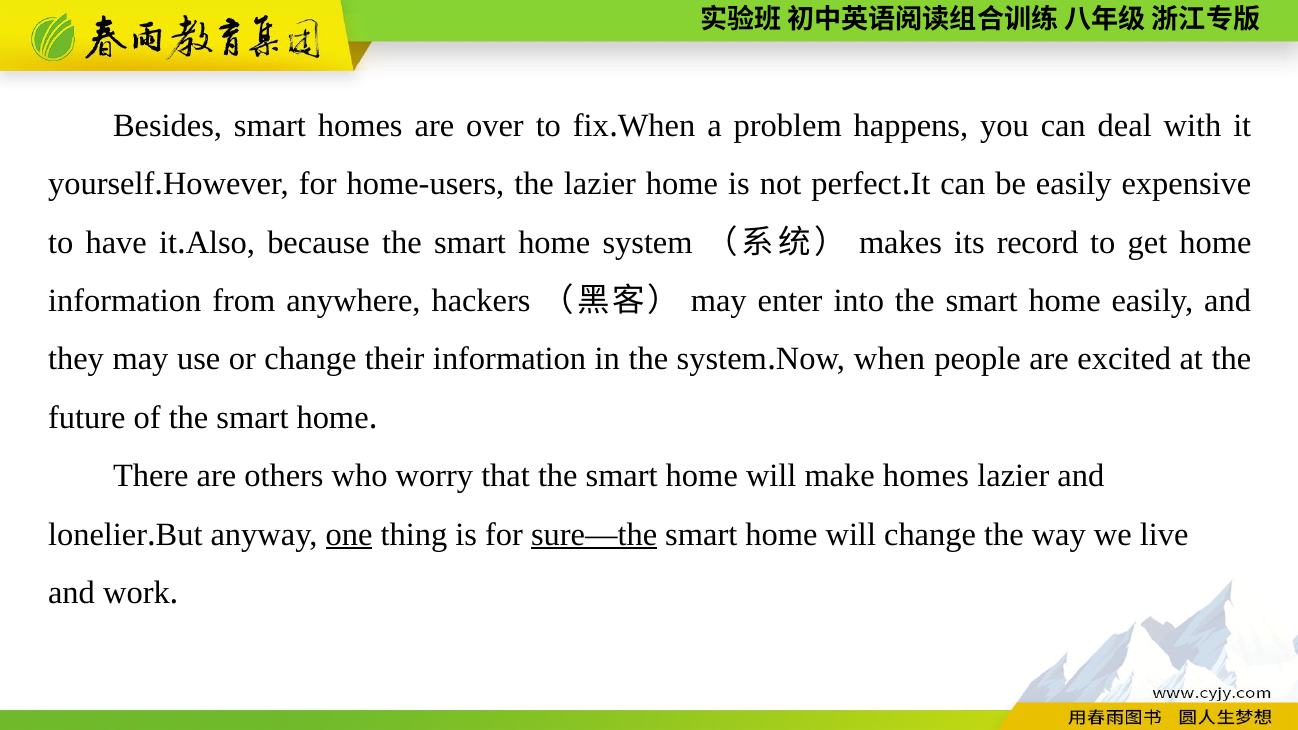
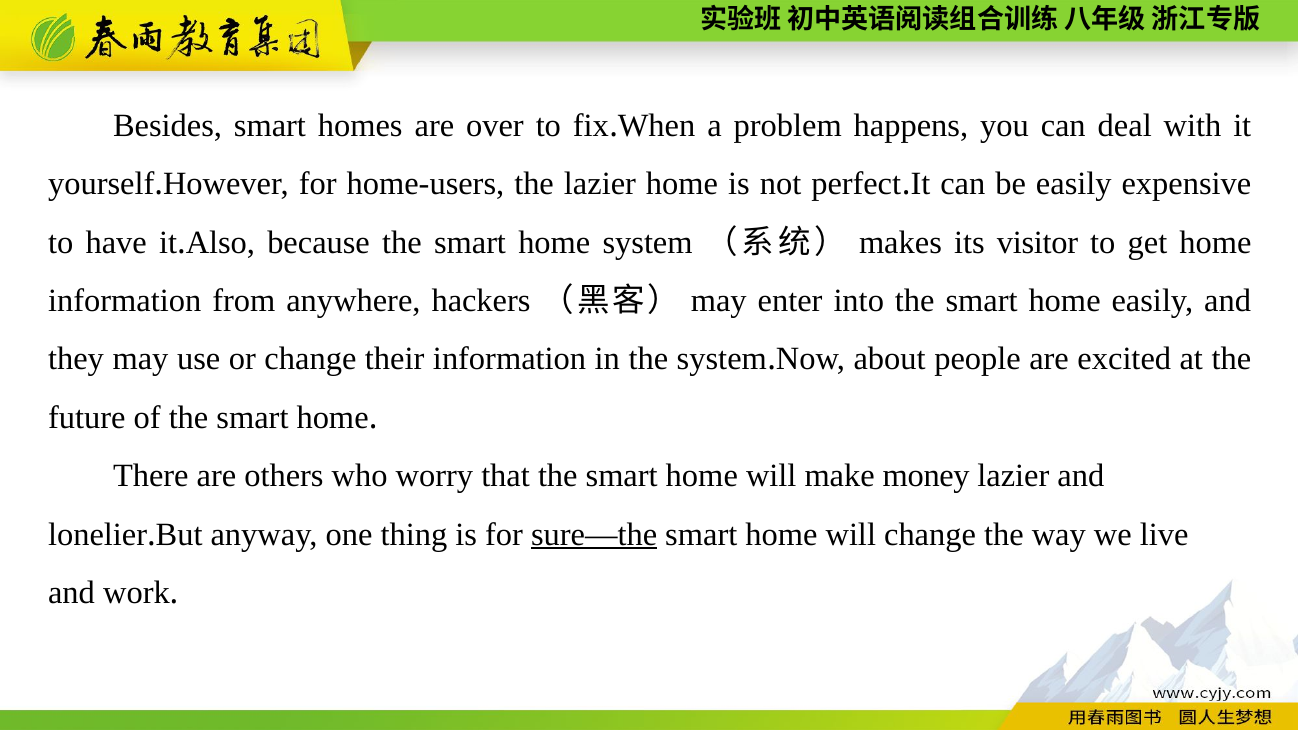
record: record -> visitor (1038, 242)
when: when -> about (890, 359)
make homes: homes -> money (926, 476)
one underline: present -> none (349, 534)
